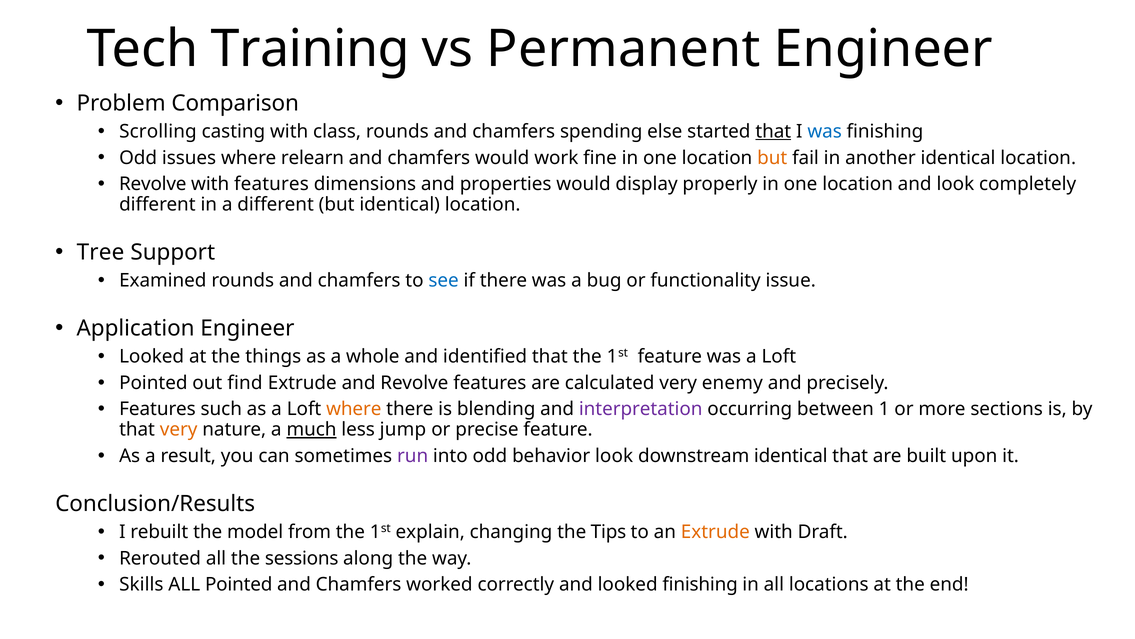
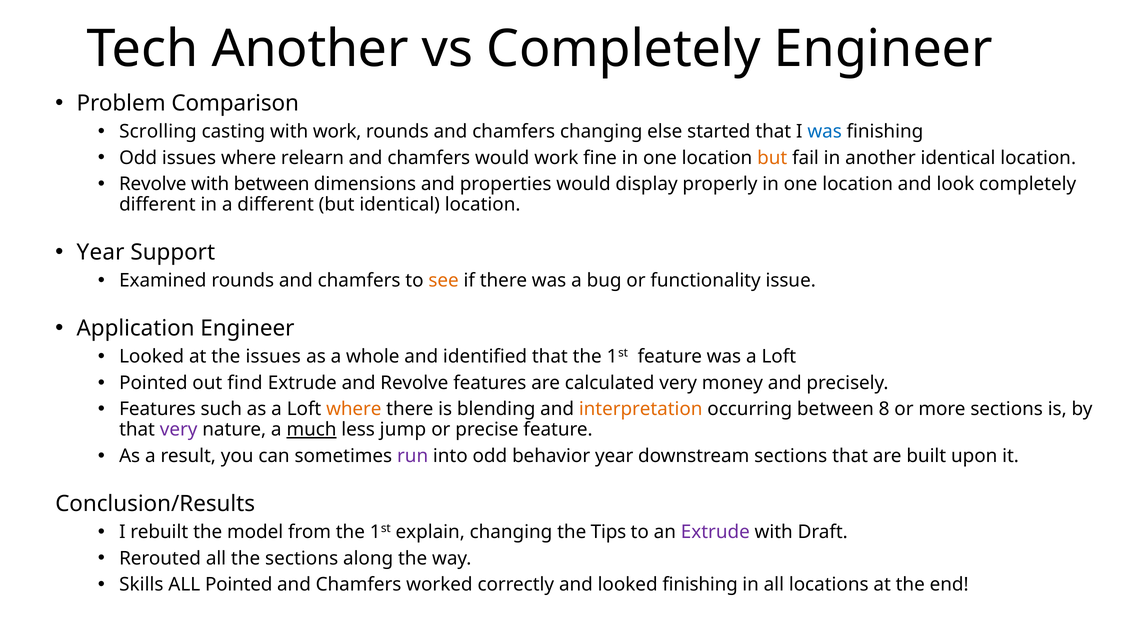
Tech Training: Training -> Another (310, 49)
vs Permanent: Permanent -> Completely (624, 49)
with class: class -> work (337, 131)
chamfers spending: spending -> changing (601, 131)
that underline: present -> none (773, 131)
with features: features -> between (272, 184)
Tree: Tree -> Year (101, 252)
see colour: blue -> orange (444, 280)
the things: things -> issues (273, 356)
enemy: enemy -> money (732, 383)
interpretation colour: purple -> orange (641, 409)
1: 1 -> 8 (884, 409)
very colour: orange -> purple (179, 429)
behavior look: look -> year (614, 456)
downstream identical: identical -> sections (791, 456)
Extrude colour: orange -> purple (715, 532)
the sessions: sessions -> sections (302, 558)
